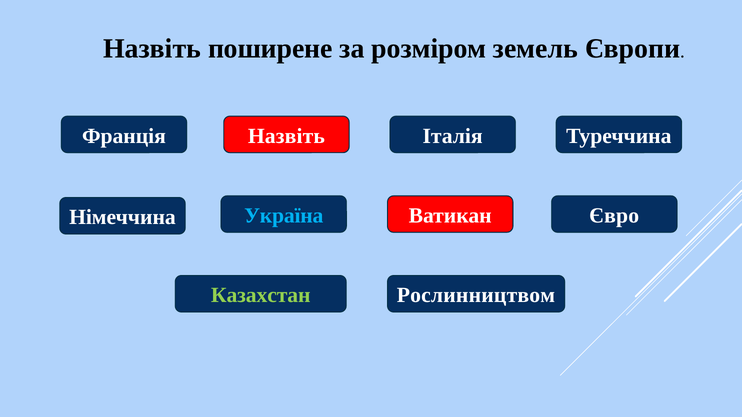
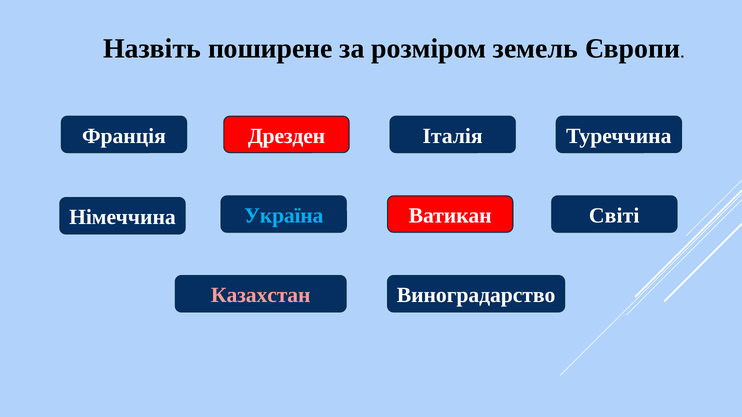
Франція Назвіть: Назвіть -> Дрезден (287, 136)
Євро: Євро -> Світі (614, 216)
Казахстан colour: light green -> pink (261, 295)
Рослинництвом: Рослинництвом -> Виноградарство (476, 295)
